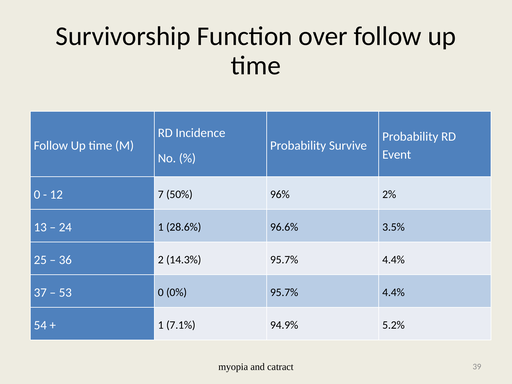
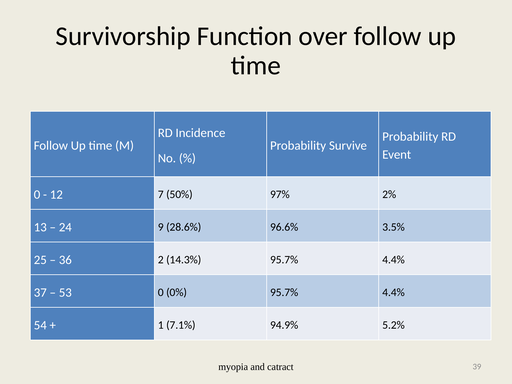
96%: 96% -> 97% (280, 194)
24 1: 1 -> 9 (161, 227)
